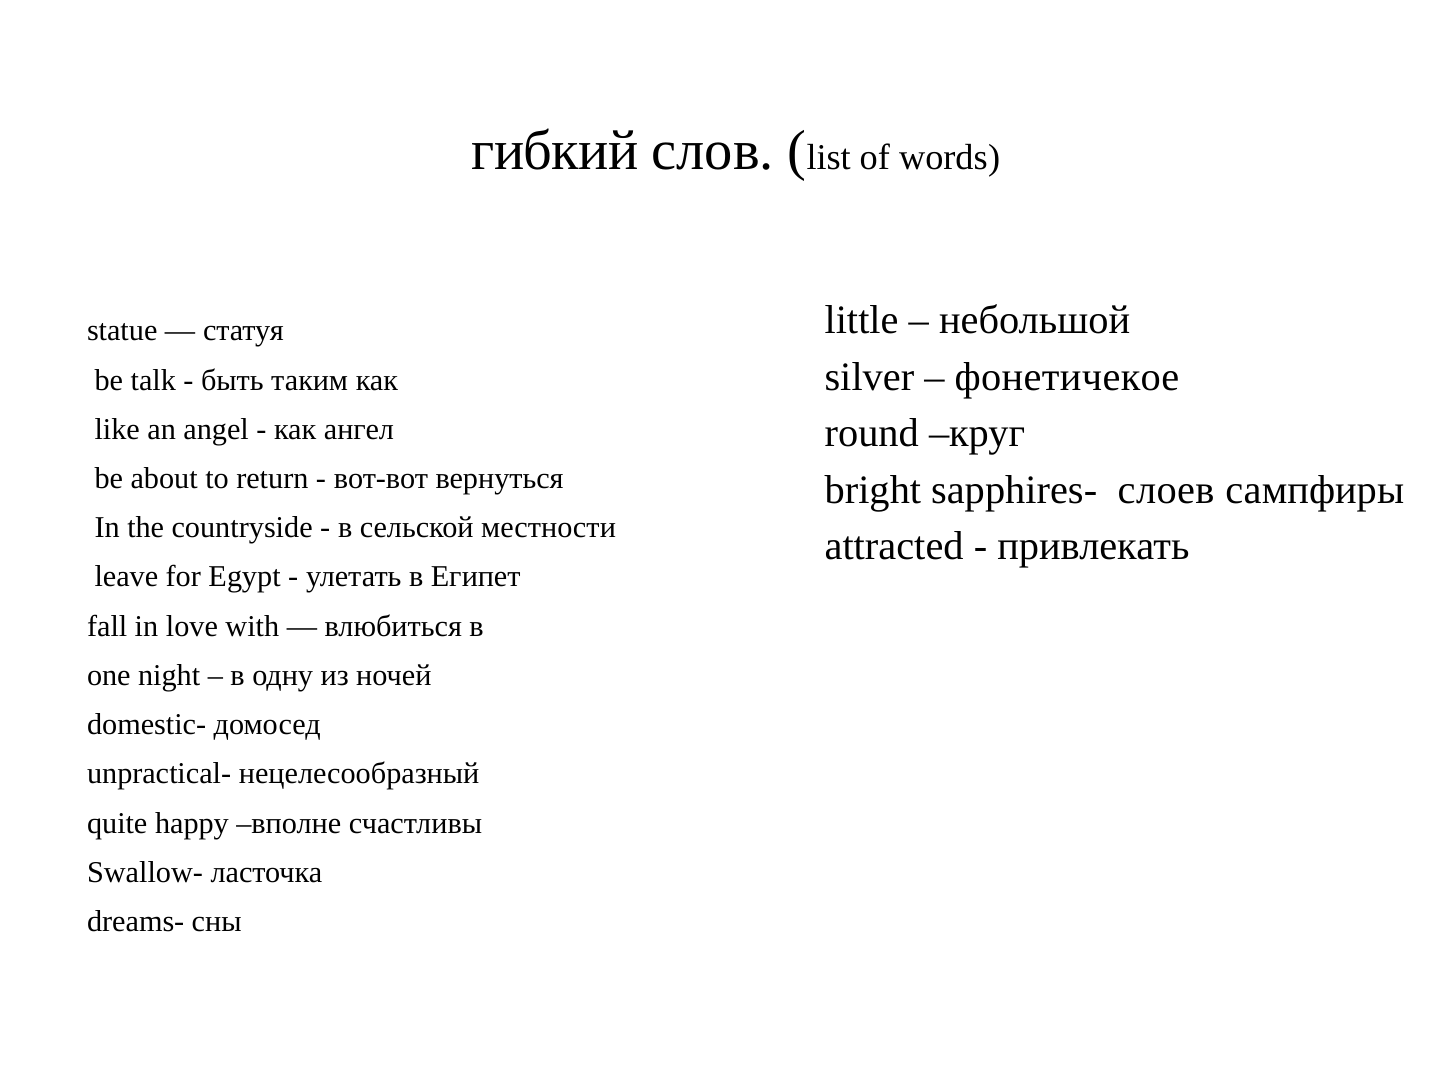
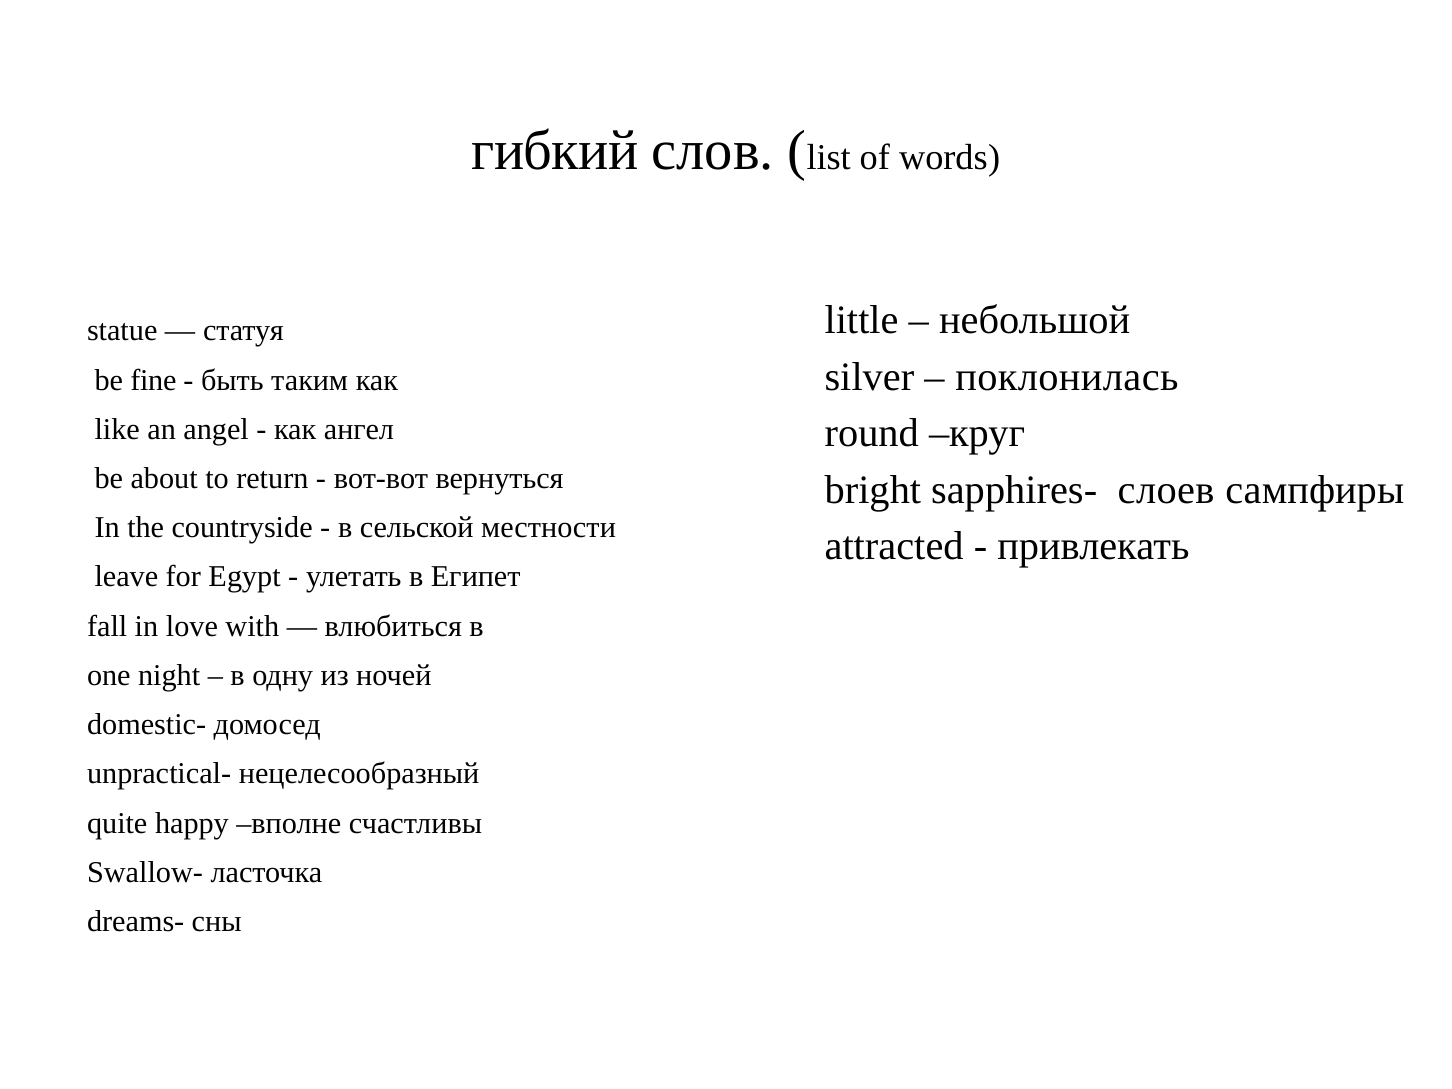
фонетичекое: фонетичекое -> поклонилась (1067, 377)
talk: talk -> fine (153, 380)
